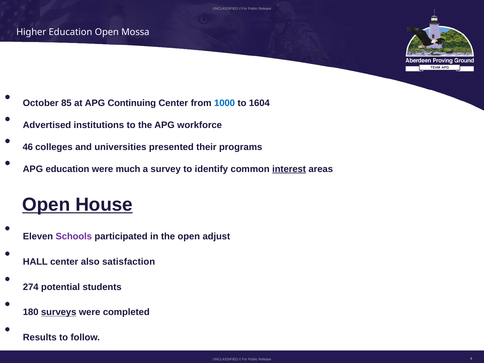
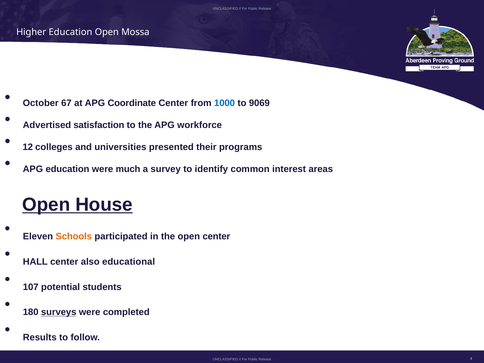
85: 85 -> 67 (66, 103)
Continuing: Continuing -> Coordinate (132, 103)
1604: 1604 -> 9069 (259, 103)
institutions: institutions -> satisfaction (99, 125)
46: 46 -> 12 (28, 147)
interest underline: present -> none (289, 169)
Schools colour: purple -> orange (74, 236)
open adjust: adjust -> center (216, 236)
satisfaction: satisfaction -> educational (129, 262)
274: 274 -> 107 (31, 287)
